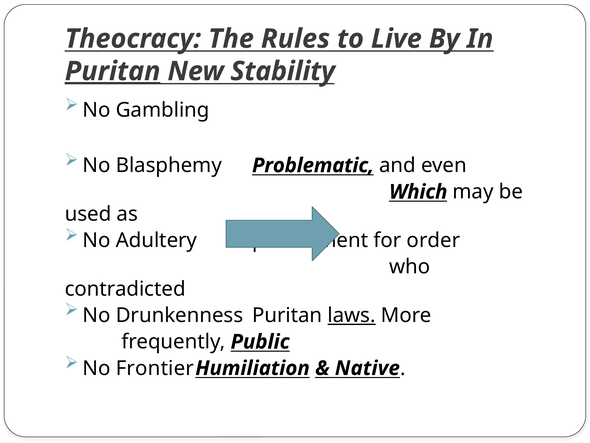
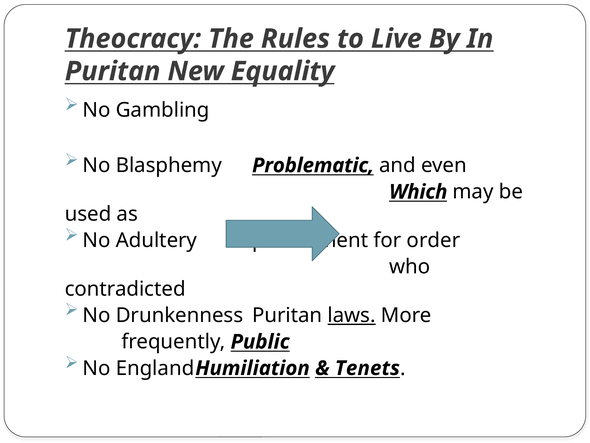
Puritan underline: present -> none (113, 71)
Stability: Stability -> Equality (283, 71)
Frontier: Frontier -> England (155, 368)
Native: Native -> Tenets (367, 368)
